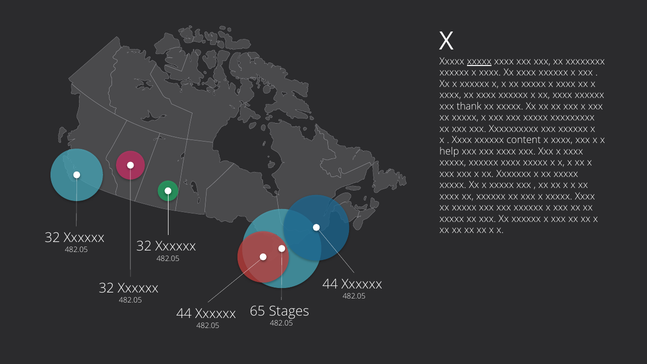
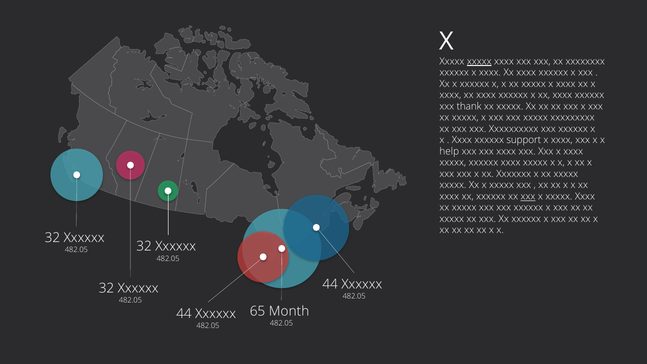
content: content -> support (524, 140)
xxx underline: none -> present (528, 196)
Stages: Stages -> Month (289, 311)
